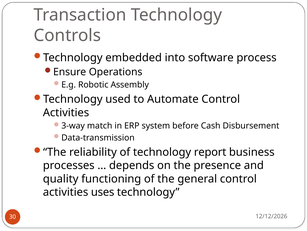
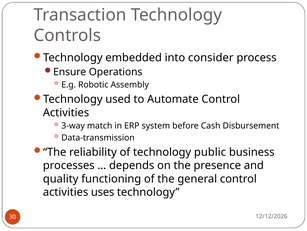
software: software -> consider (211, 58)
report: report -> public (210, 152)
